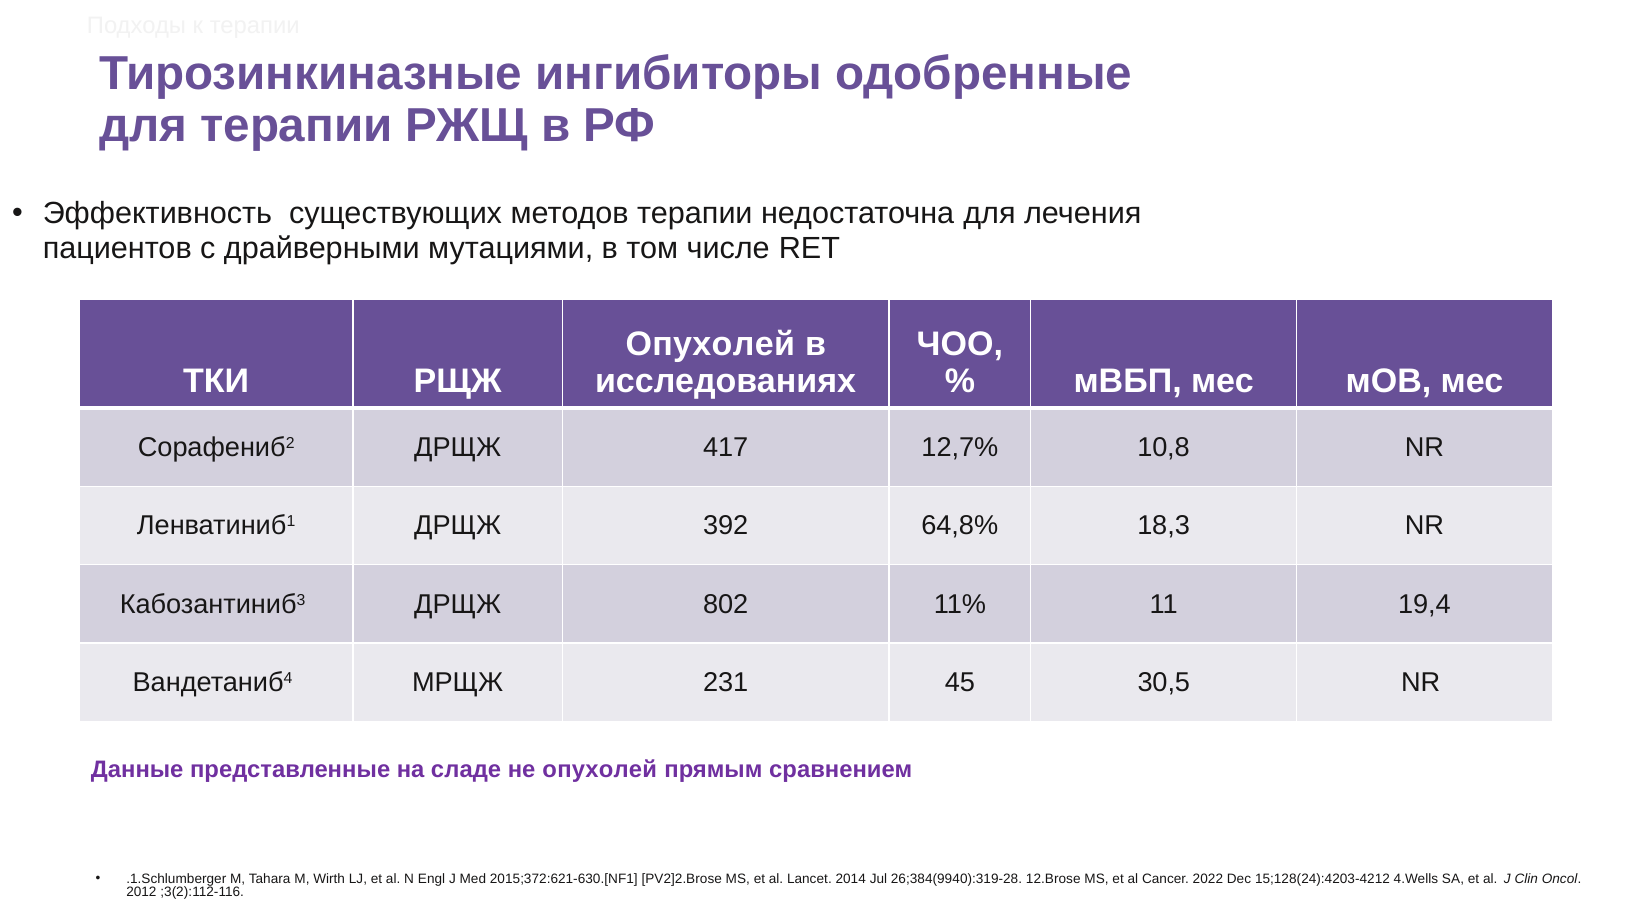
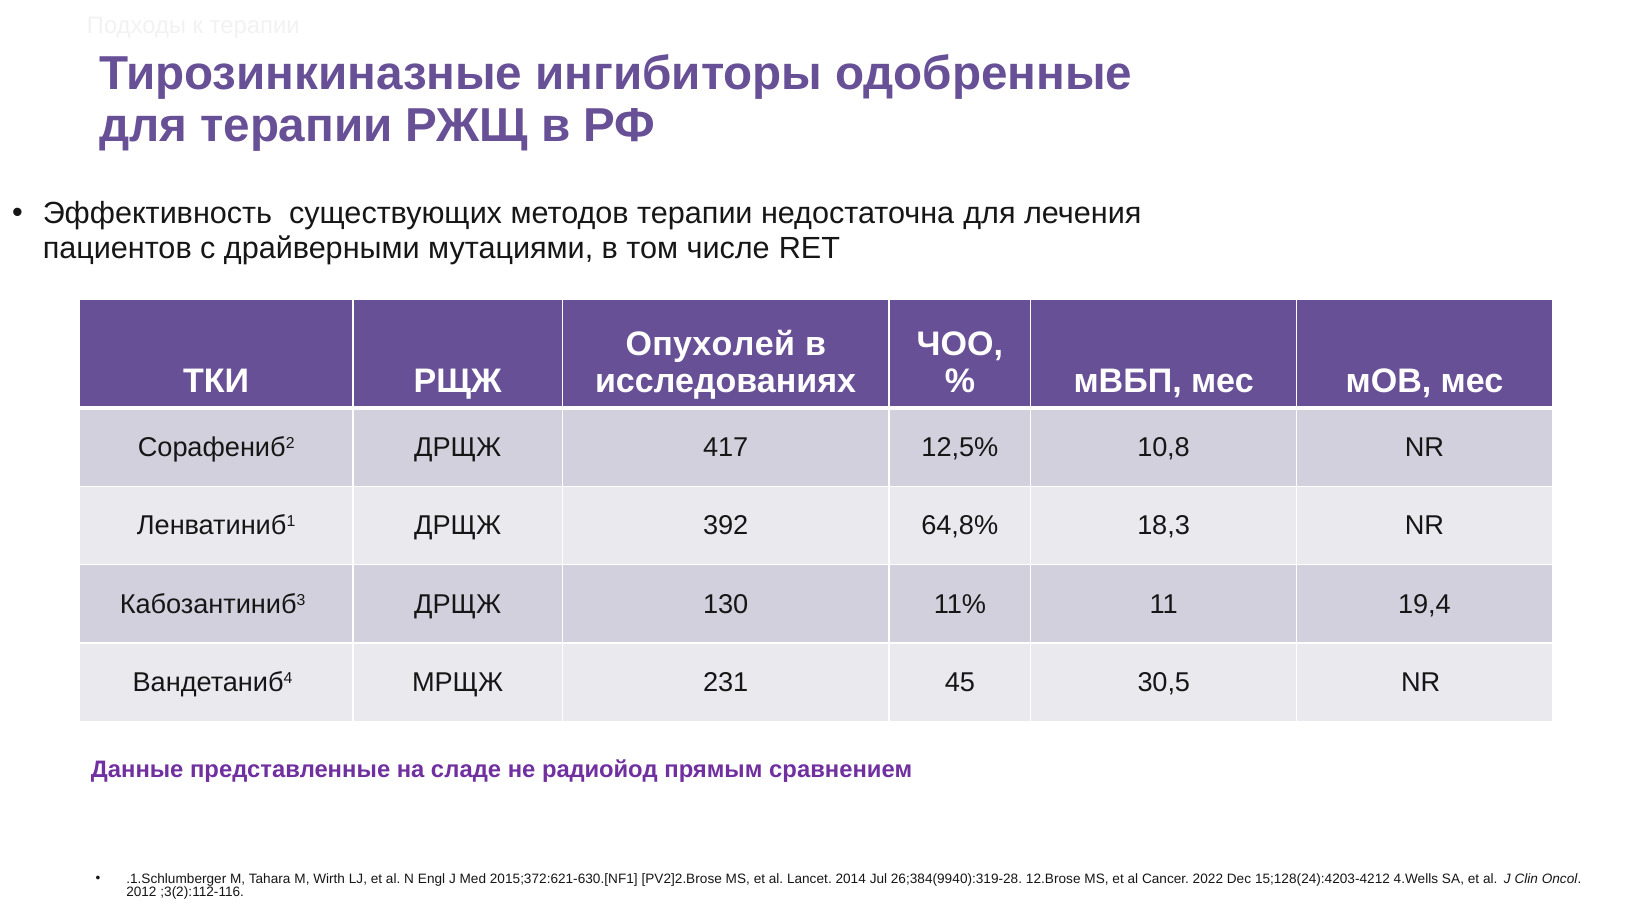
12,7%: 12,7% -> 12,5% (960, 447)
802: 802 -> 130 (726, 604)
не опухолей: опухолей -> радиойод (600, 770)
